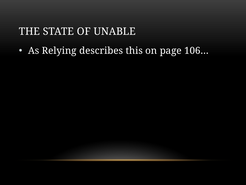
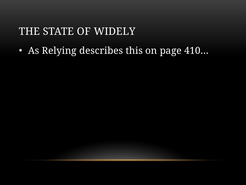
UNABLE: UNABLE -> WIDELY (115, 31)
106…: 106… -> 410… (197, 51)
